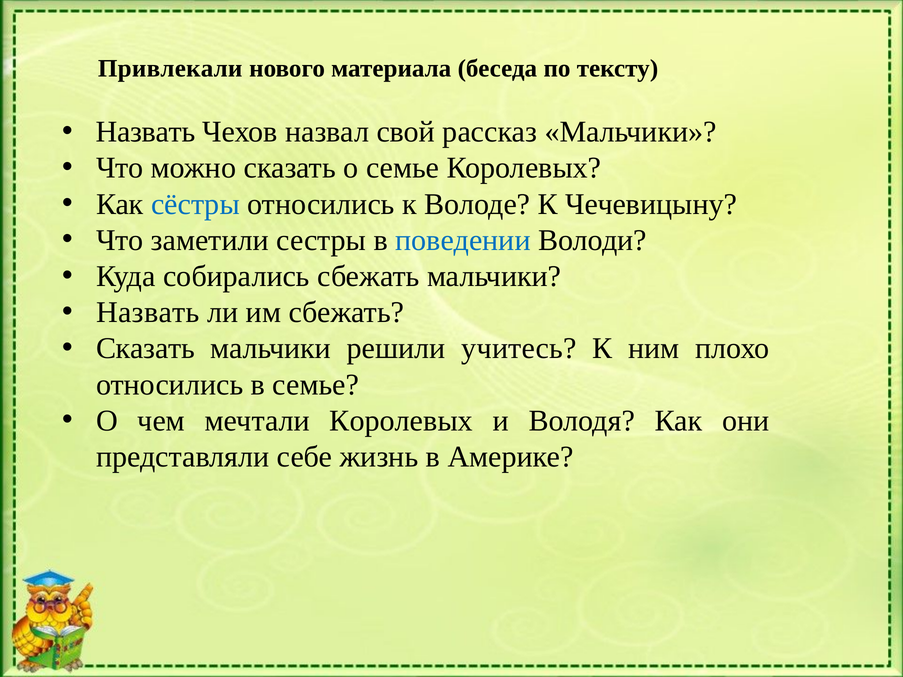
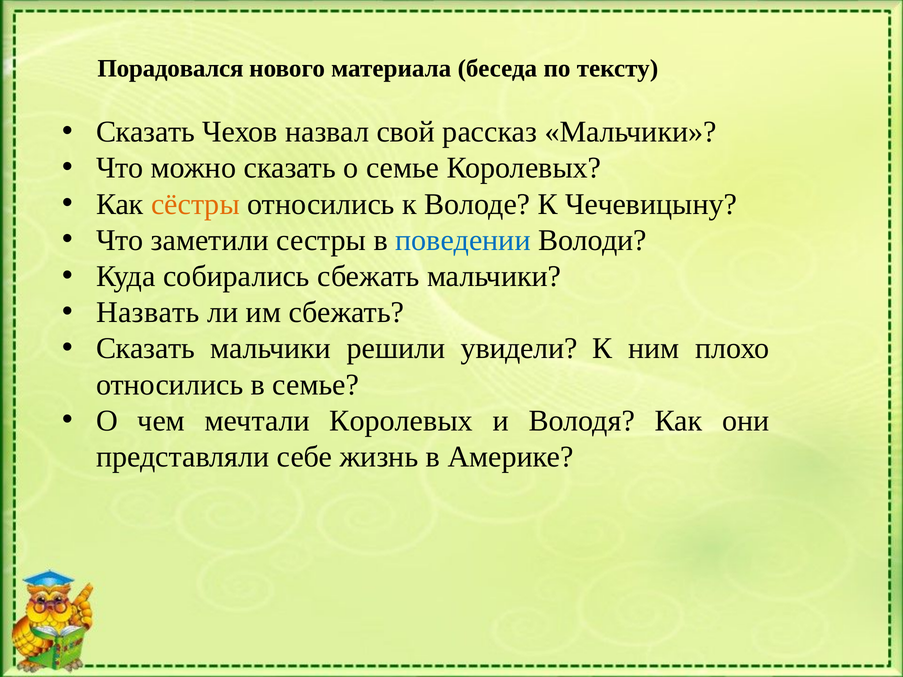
Привлекали: Привлекали -> Порадовался (170, 68)
Назвать: Назвать -> Сказать (145, 132)
сёстры colour: blue -> orange (195, 204)
учитесь: учитесь -> увидели (519, 349)
